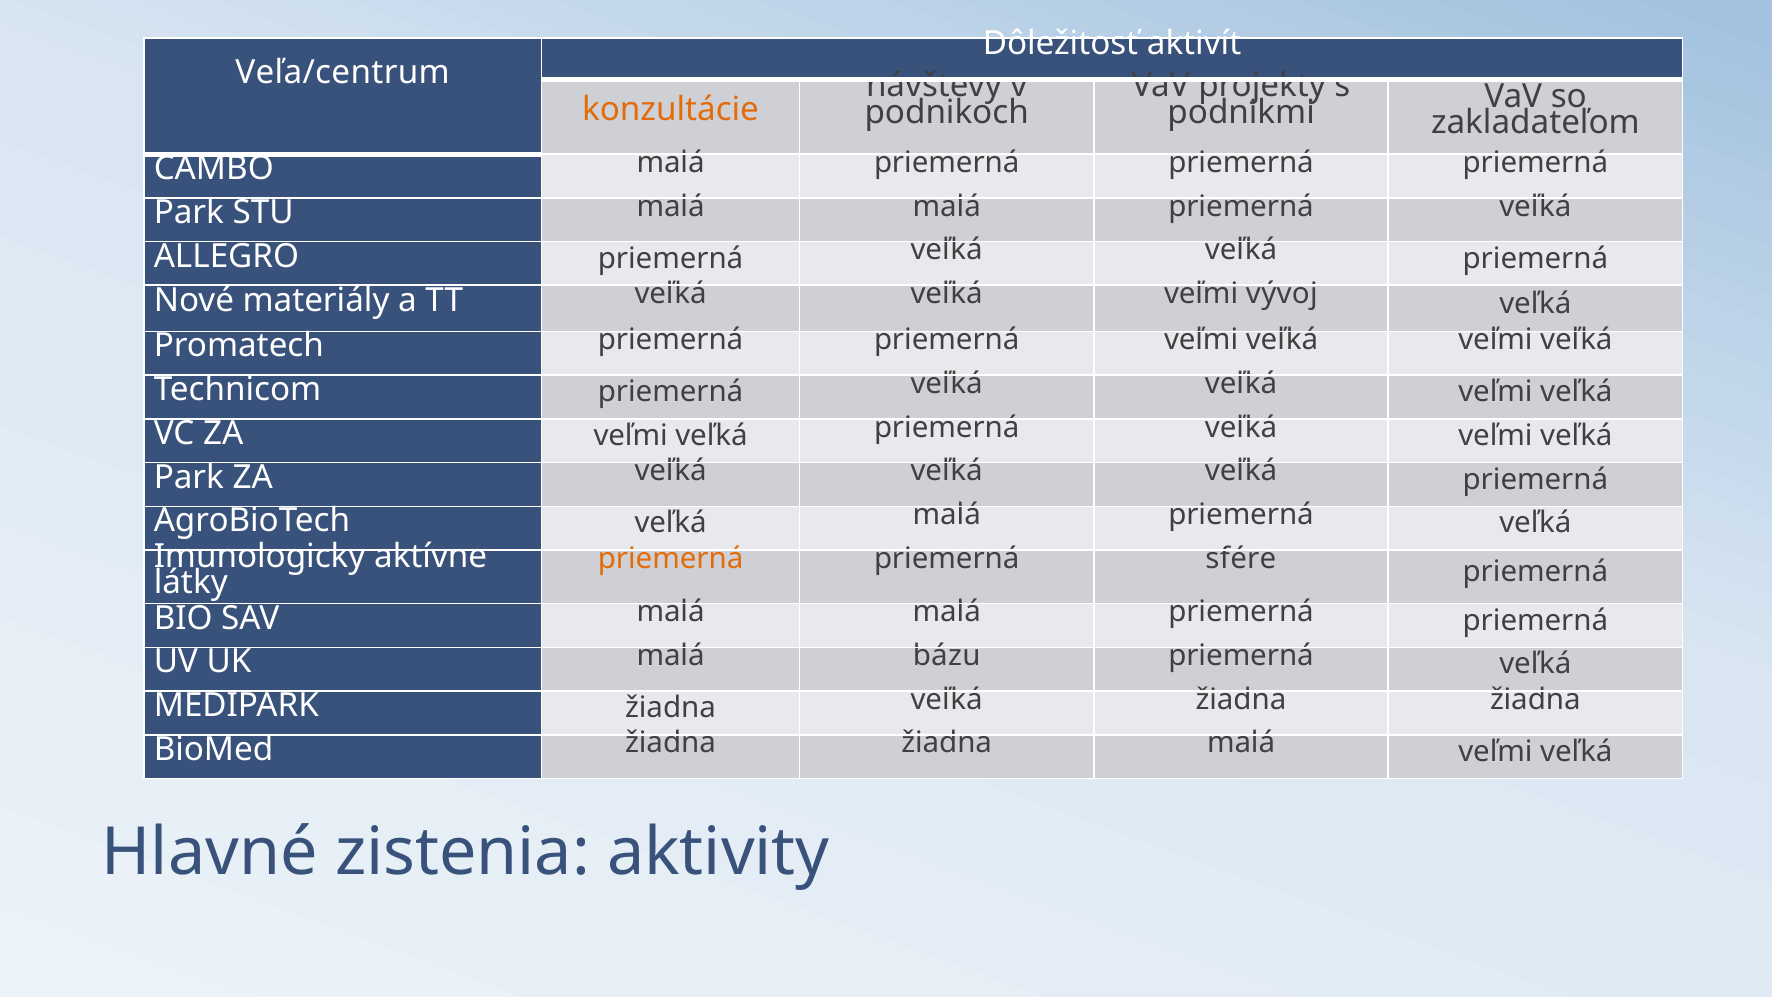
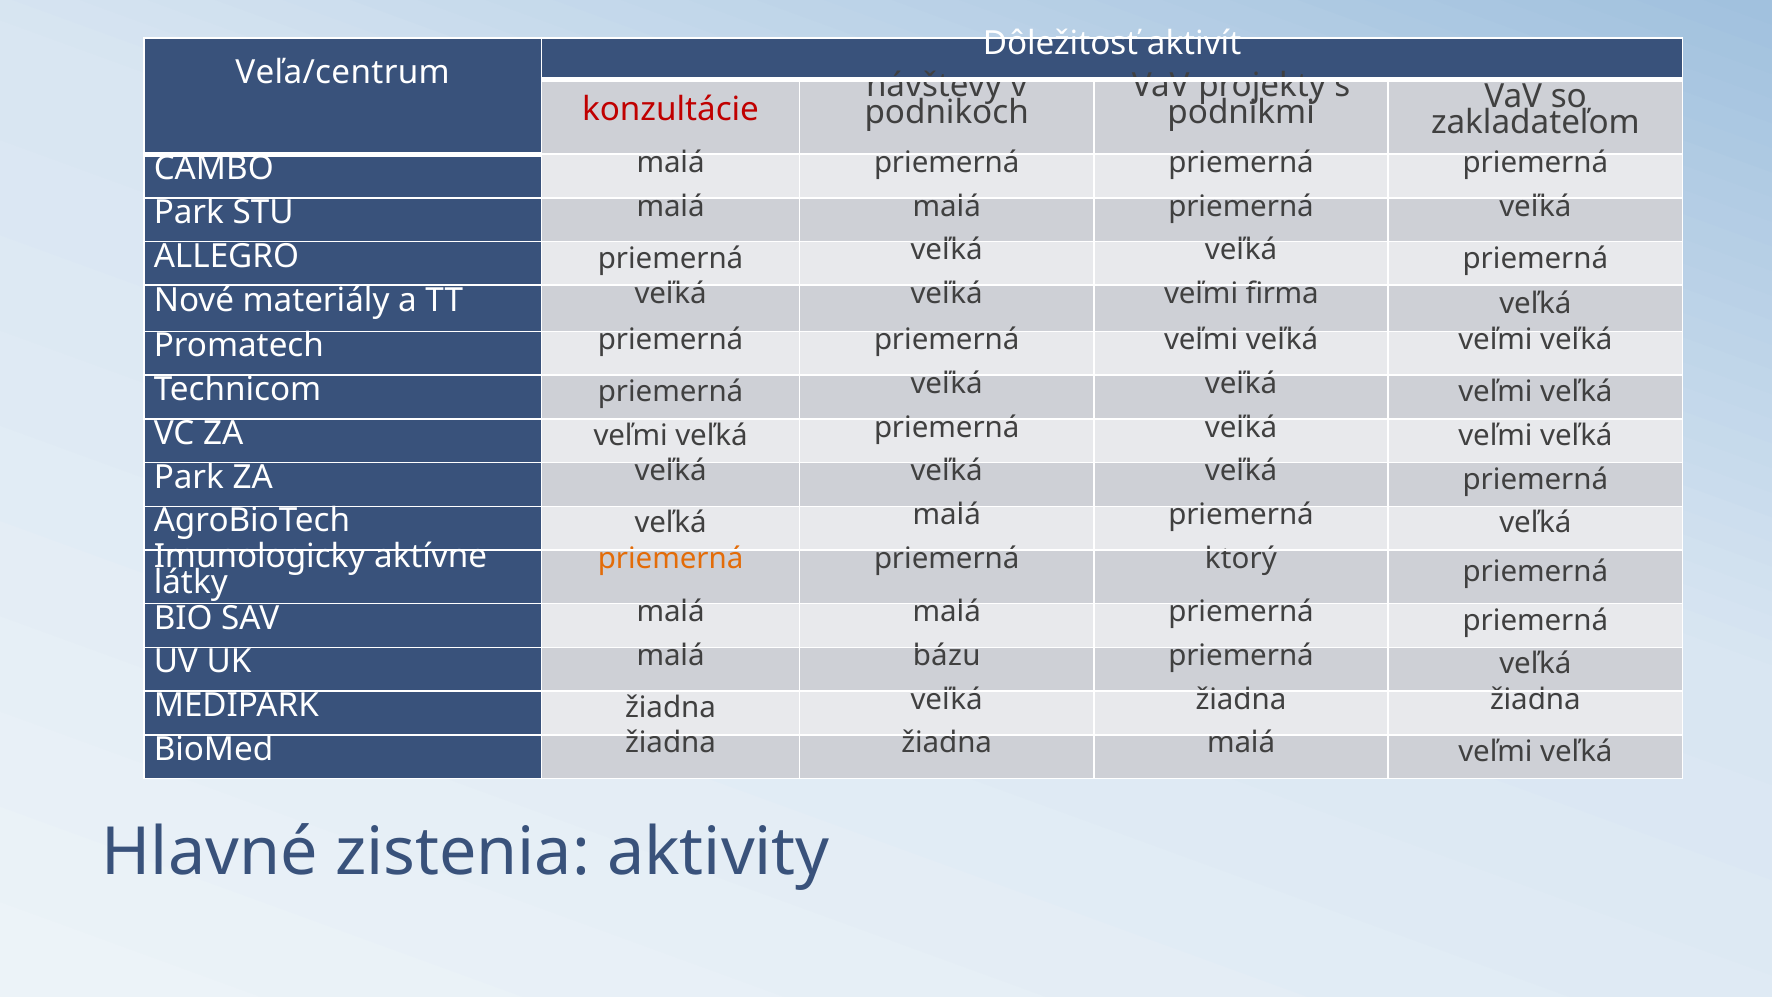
konzultácie colour: orange -> red (671, 110)
vývoj: vývoj -> firma (1282, 294)
sfére: sfére -> ktorý (1241, 558)
